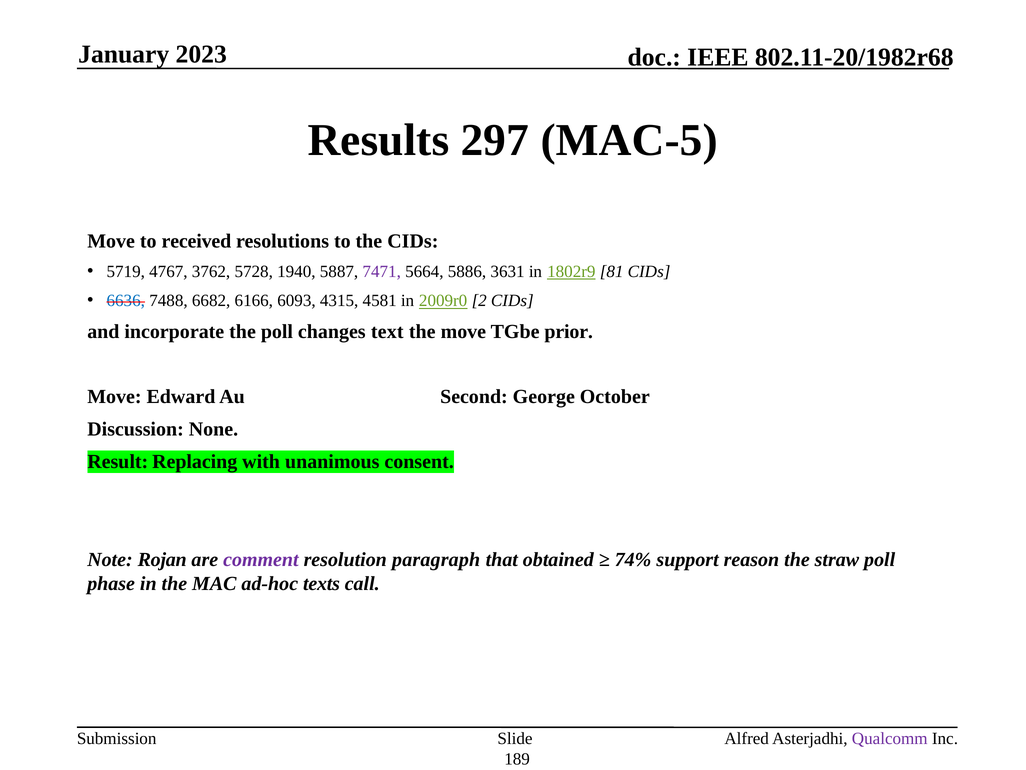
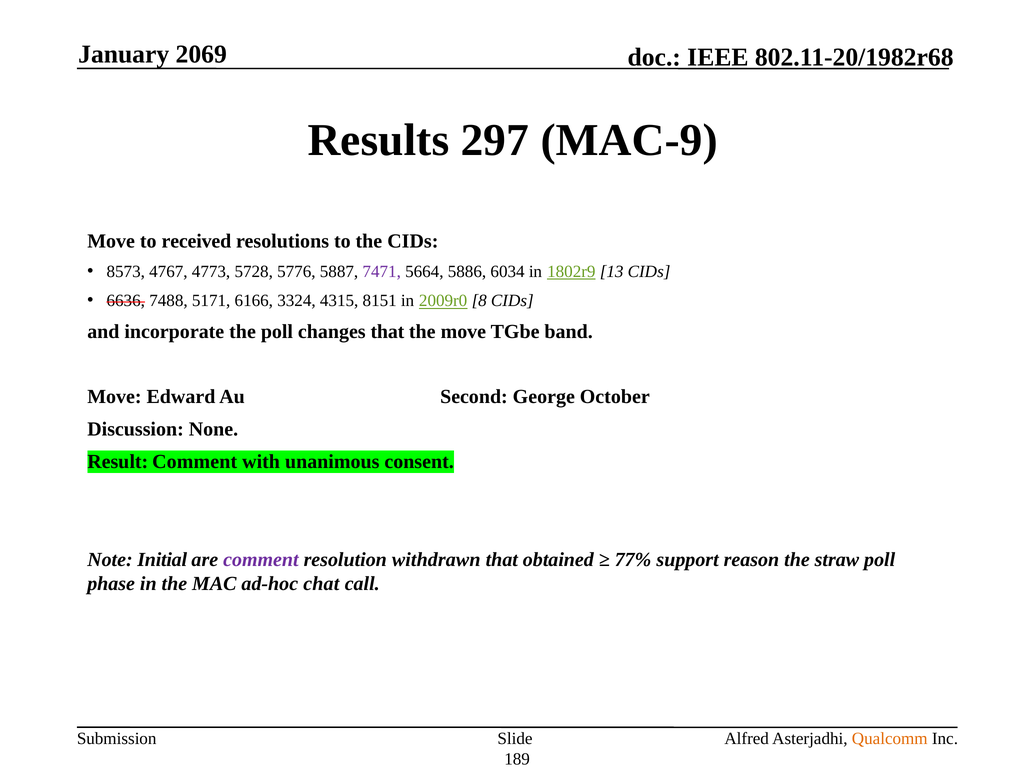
2023: 2023 -> 2069 (201, 54)
MAC-5: MAC-5 -> MAC-9 (629, 140)
5719: 5719 -> 8573 (126, 271)
3762: 3762 -> 4773 (211, 271)
1940: 1940 -> 5776 (296, 271)
3631: 3631 -> 6034 (508, 271)
81: 81 -> 13 (612, 271)
6636 colour: blue -> black (126, 301)
6682: 6682 -> 5171 (211, 301)
6093: 6093 -> 3324 (296, 301)
4581: 4581 -> 8151 (380, 301)
2: 2 -> 8 (479, 301)
changes text: text -> that (387, 332)
prior: prior -> band (569, 332)
Result Replacing: Replacing -> Comment (195, 462)
Rojan: Rojan -> Initial (162, 559)
paragraph: paragraph -> withdrawn (436, 559)
74%: 74% -> 77% (633, 559)
texts: texts -> chat (321, 583)
Qualcomm colour: purple -> orange (890, 738)
